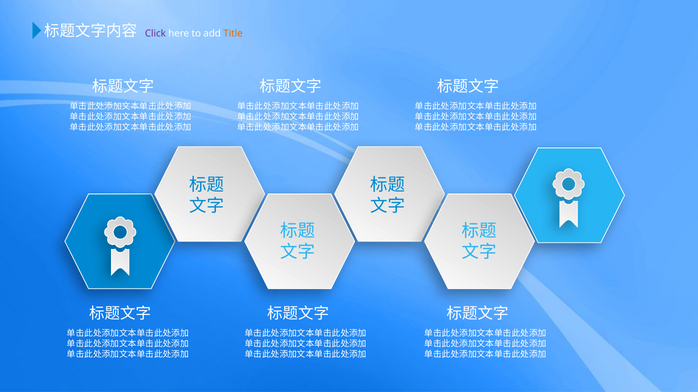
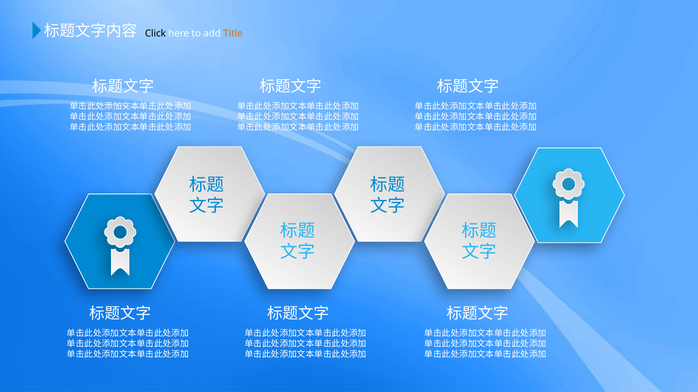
Click colour: purple -> black (155, 34)
